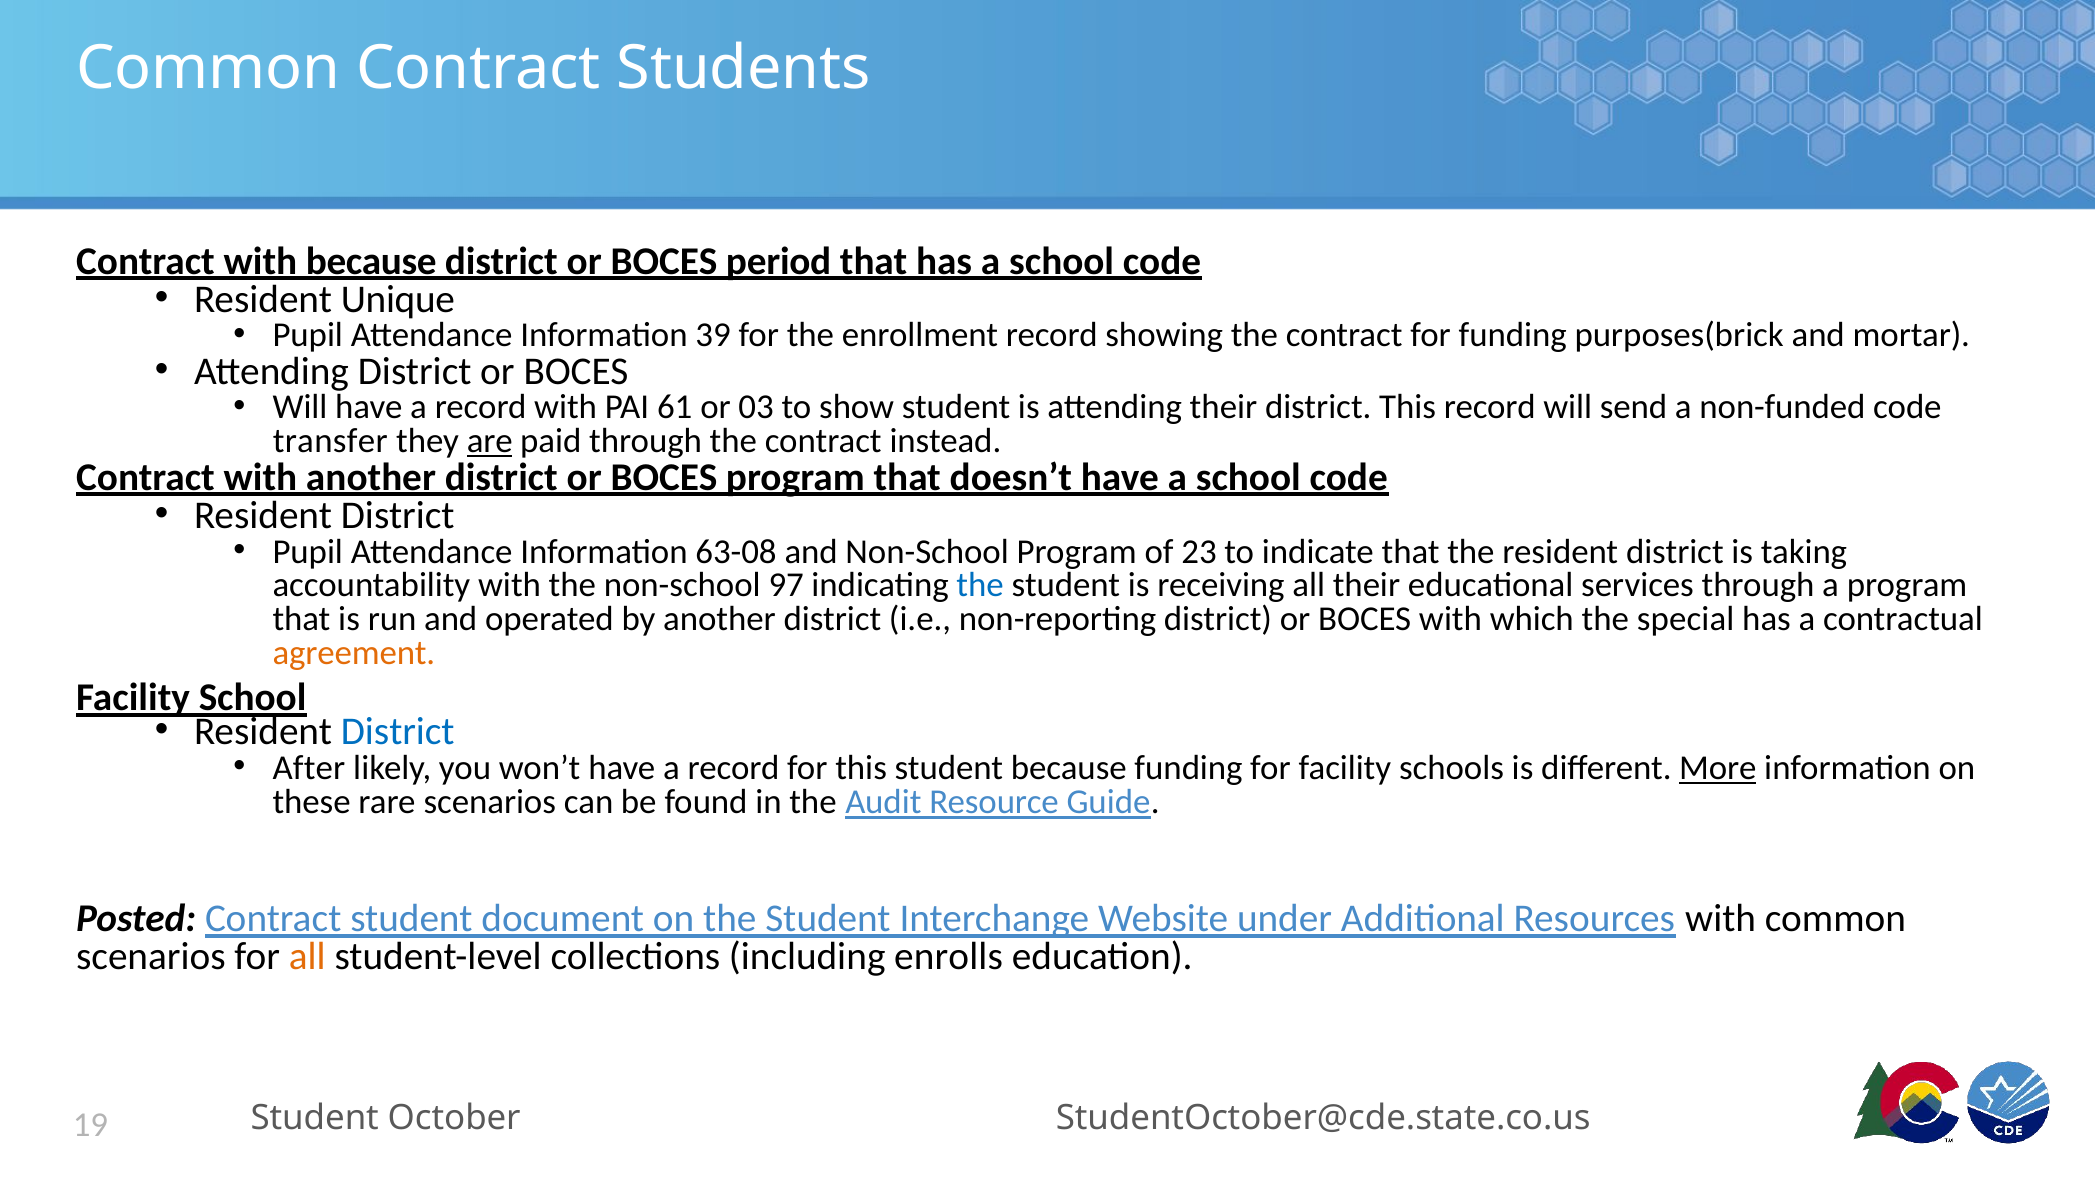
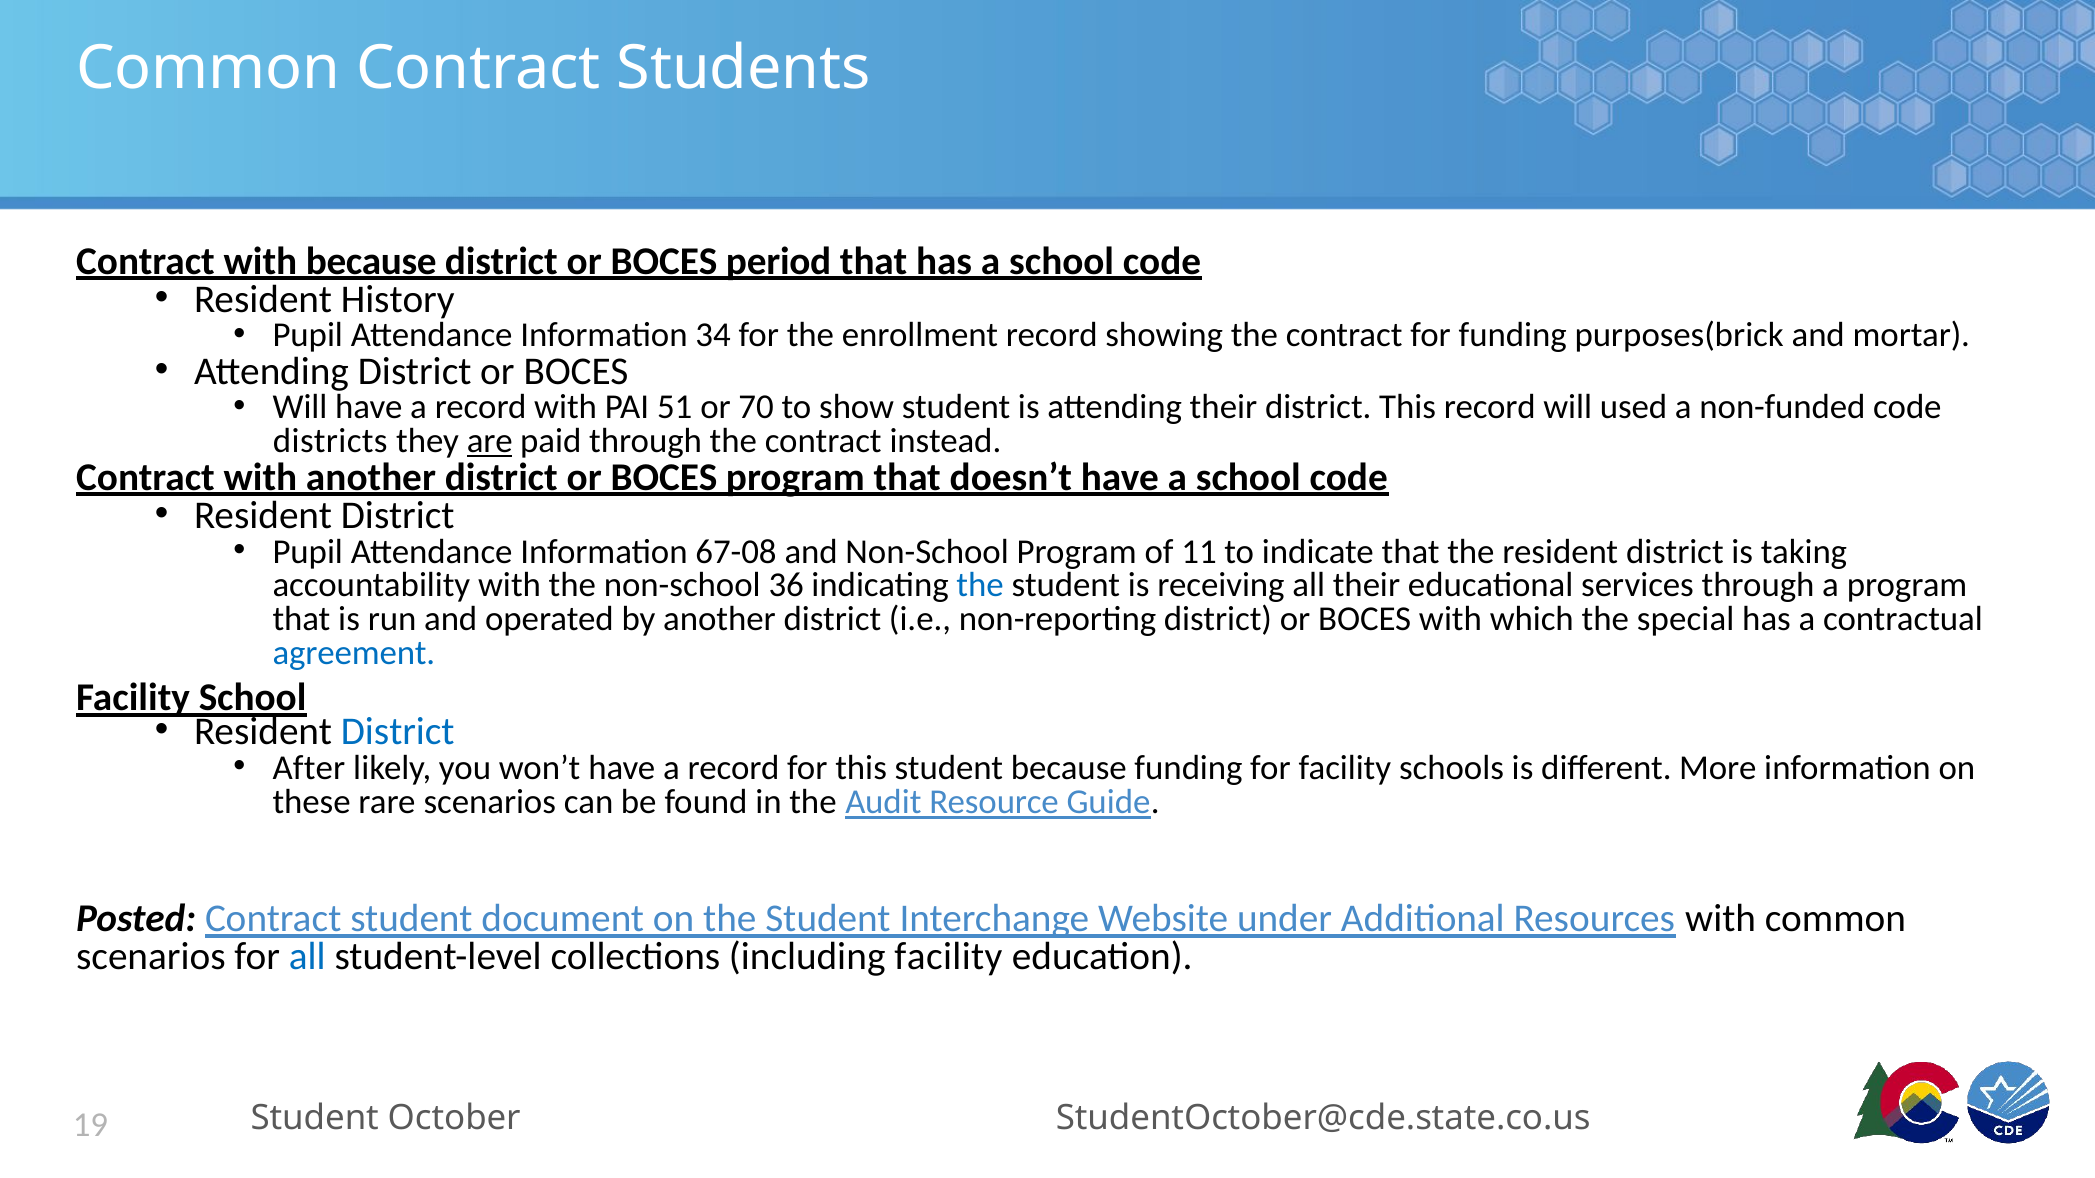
Unique: Unique -> History (398, 299)
39: 39 -> 34 (713, 336)
61: 61 -> 51 (675, 408)
03: 03 -> 70 (756, 408)
send: send -> used (1634, 408)
transfer: transfer -> districts (330, 441)
63-08: 63-08 -> 67-08 (736, 552)
23: 23 -> 11 (1199, 552)
97: 97 -> 36 (786, 586)
agreement colour: orange -> blue (354, 653)
More underline: present -> none (1718, 768)
all colour: orange -> blue (307, 957)
including enrolls: enrolls -> facility (948, 957)
